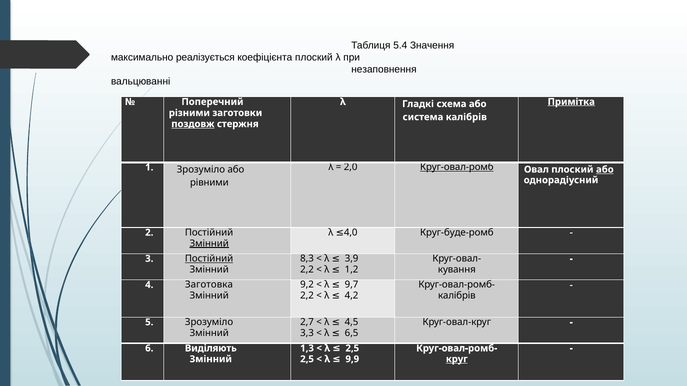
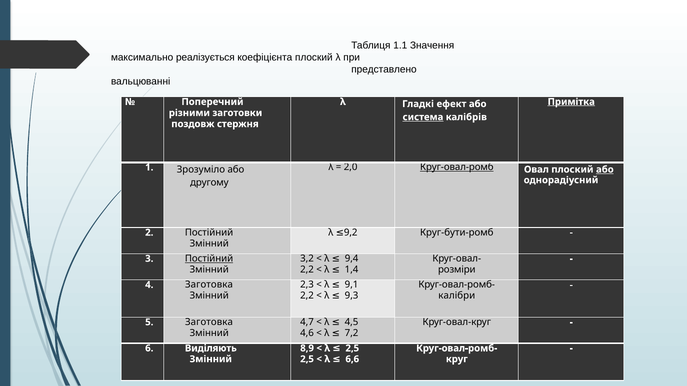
5.4: 5.4 -> 1.1 (400, 46)
незаповнення: незаповнення -> представлено (384, 70)
схема: схема -> ефект (451, 104)
система underline: none -> present (423, 117)
поздовж underline: present -> none (193, 124)
рівними: рівними -> другому (209, 183)
Круг-буде-ромб: Круг-буде-ромб -> Круг-бути-ромб (457, 233)
4,0: 4,0 -> 9,2 (351, 233)
Змінний underline: present -> none (209, 244)
8,3: 8,3 -> 3,2 (307, 259)
3,9: 3,9 -> 9,4 (352, 259)
кування: кування -> розміри (457, 270)
1,2: 1,2 -> 1,4 (352, 270)
9,2: 9,2 -> 2,3 (307, 285)
9,7: 9,7 -> 9,1 (352, 285)
4,2: 4,2 -> 9,3 (352, 296)
калібрів: калібрів -> калібри (457, 296)
2,7: 2,7 -> 4,7 (307, 322)
5 Зрозуміло: Зрозуміло -> Заготовка (209, 322)
3,3: 3,3 -> 4,6 (307, 333)
6,5: 6,5 -> 7,2 (352, 333)
1,3: 1,3 -> 8,9 (307, 349)
9,9: 9,9 -> 6,6 (352, 359)
круг underline: present -> none (457, 359)
